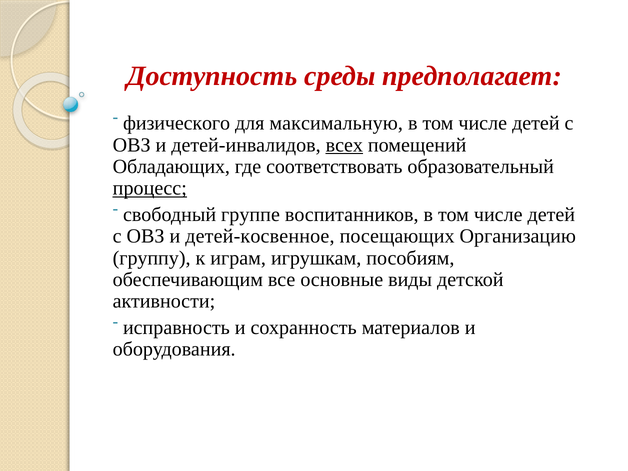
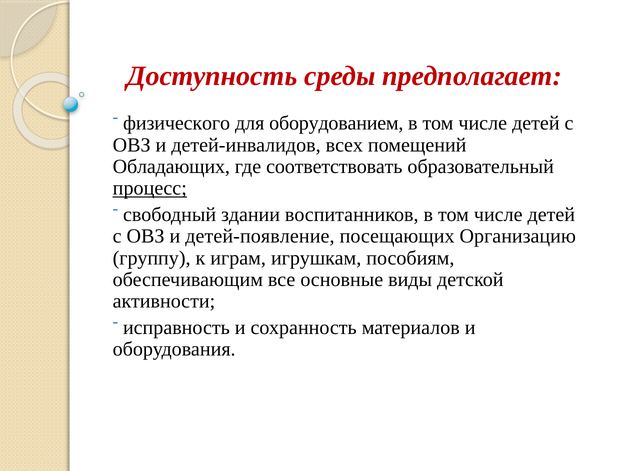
максимальную: максимальную -> оборудованием (336, 123)
всех underline: present -> none (344, 145)
группе: группе -> здании (251, 215)
детей-косвенное: детей-косвенное -> детей-появление (260, 236)
